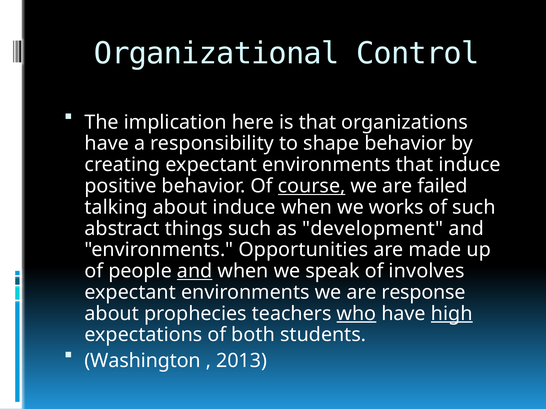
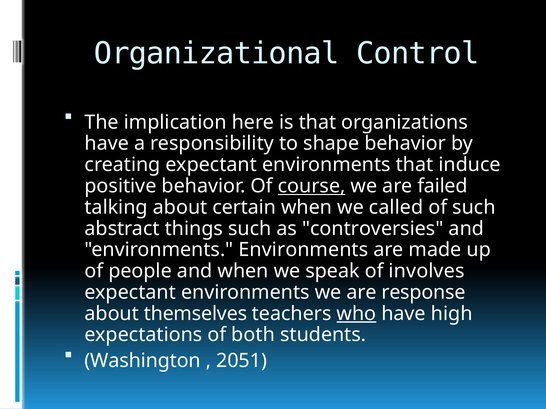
about induce: induce -> certain (244, 208)
works: works -> called (396, 208)
development: development -> controversies (373, 229)
environments Opportunities: Opportunities -> Environments (303, 250)
and underline: present -> none (195, 271)
prophecies: prophecies -> themselves (195, 314)
high underline: present -> none (452, 314)
2013: 2013 -> 2051 (242, 361)
